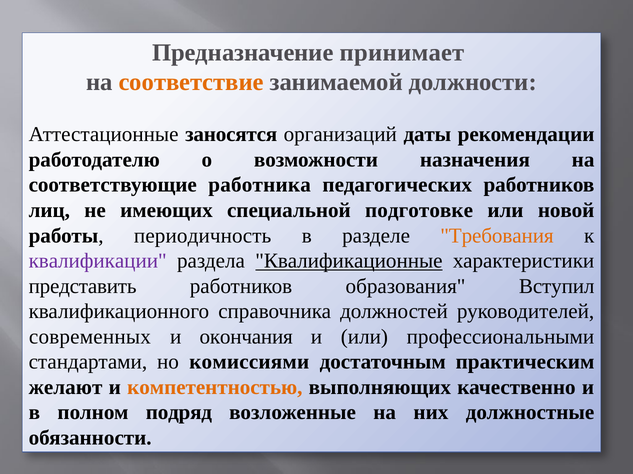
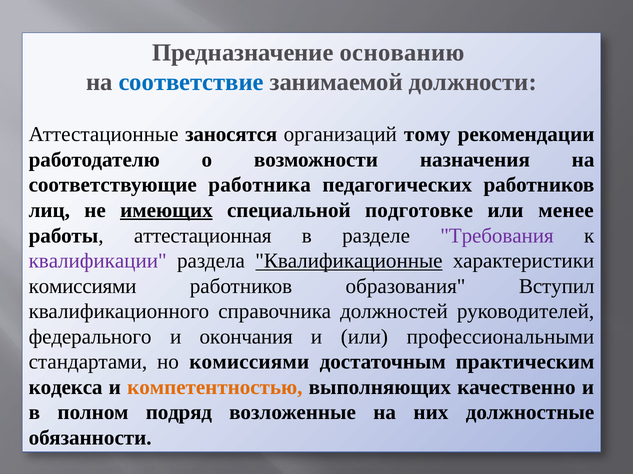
принимает: принимает -> основанию (402, 53)
соответствие colour: orange -> blue (191, 82)
даты: даты -> тому (427, 135)
имеющих underline: none -> present (166, 211)
новой: новой -> менее (566, 211)
периодичность: периодичность -> аттестационная (203, 236)
Требования colour: orange -> purple (497, 236)
представить: представить -> комиссиями (83, 287)
современных: современных -> федерального (90, 337)
желают: желают -> кодекса (66, 388)
